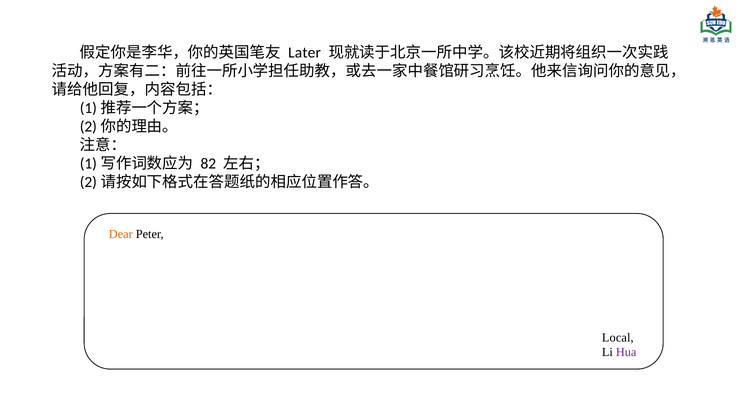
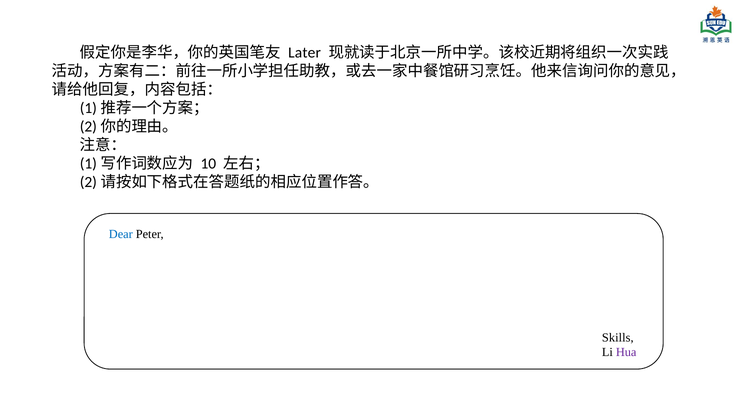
82: 82 -> 10 (208, 164)
Dear colour: orange -> blue (121, 234)
Local: Local -> Skills (618, 337)
